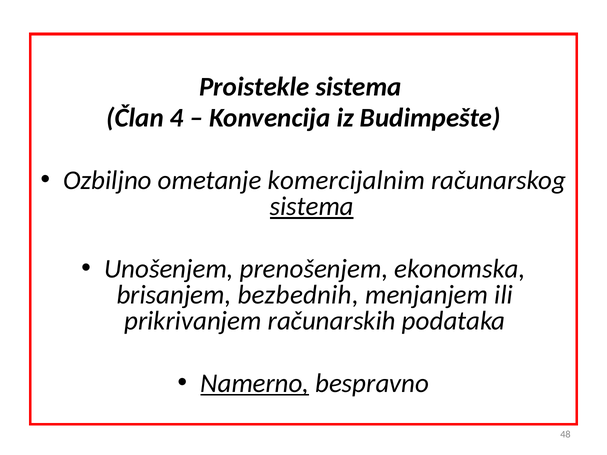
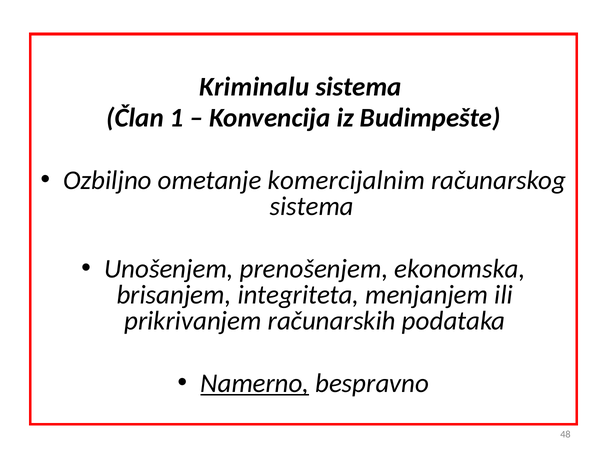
Proistekle: Proistekle -> Kriminalu (254, 87)
4: 4 -> 1 (177, 118)
sistema underline: present -> none (312, 206)
bezbednih: bezbednih -> integriteta (298, 295)
